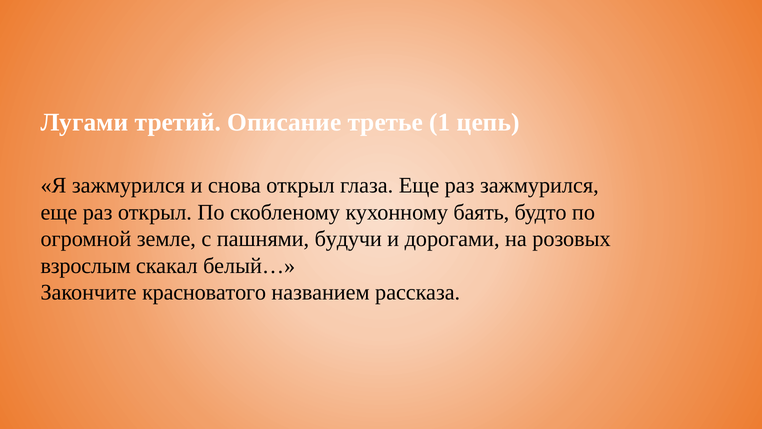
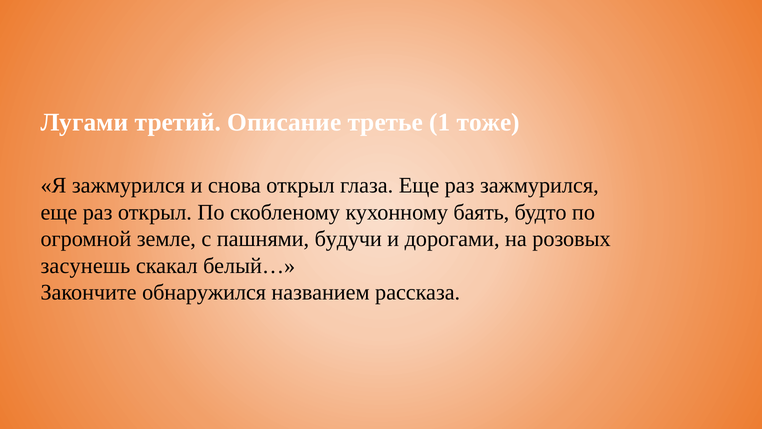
цепь: цепь -> тоже (488, 122)
взрослым: взрослым -> засунешь (85, 265)
красноватого: красноватого -> обнаружился (204, 292)
